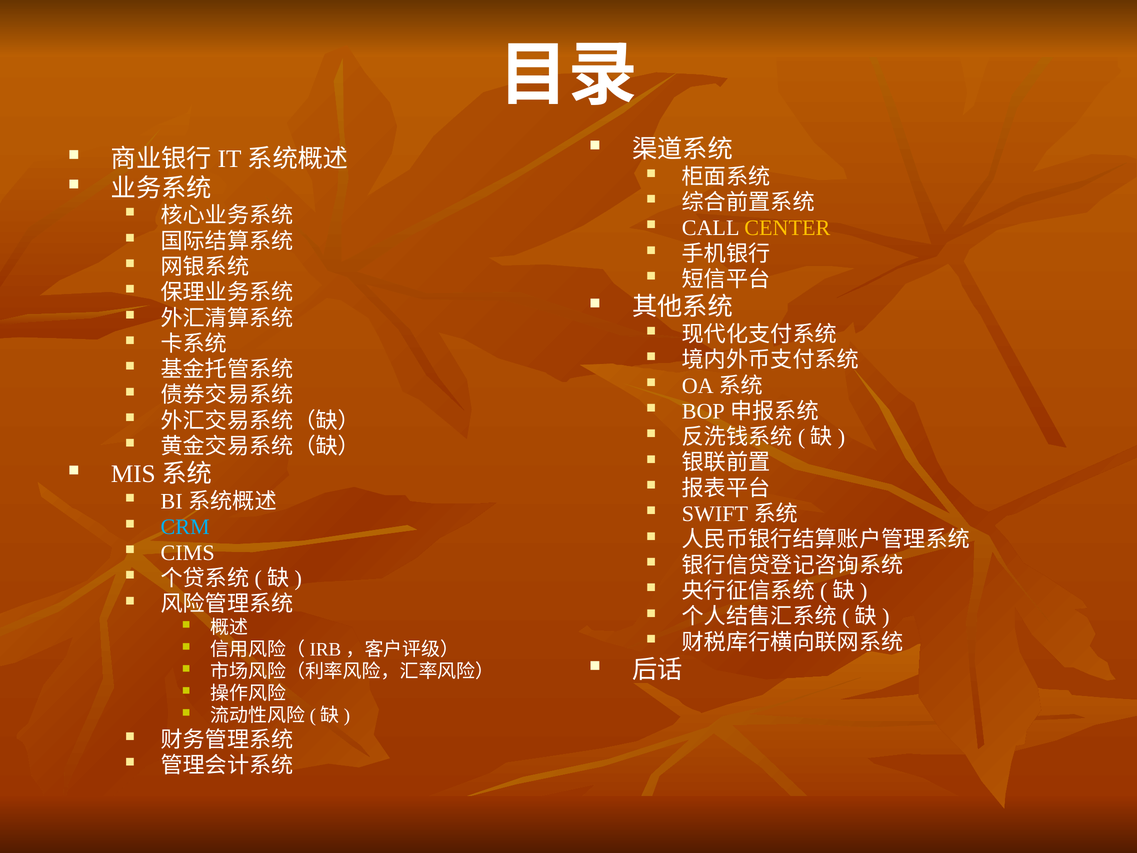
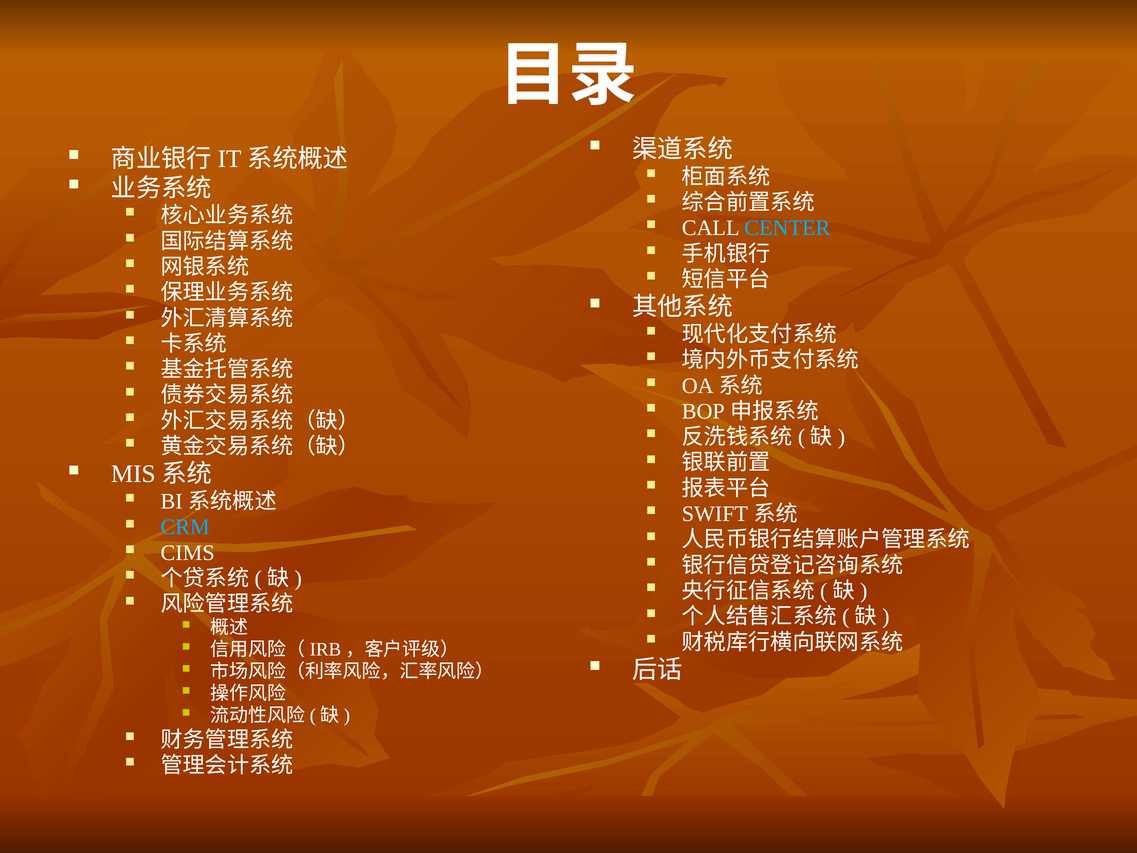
CENTER colour: yellow -> light blue (787, 228)
